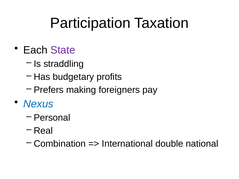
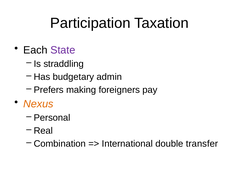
profits: profits -> admin (109, 77)
Nexus colour: blue -> orange (38, 104)
national: national -> transfer (202, 144)
